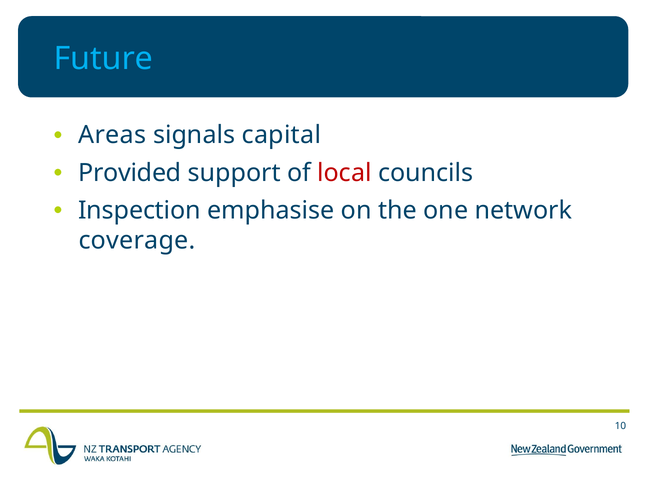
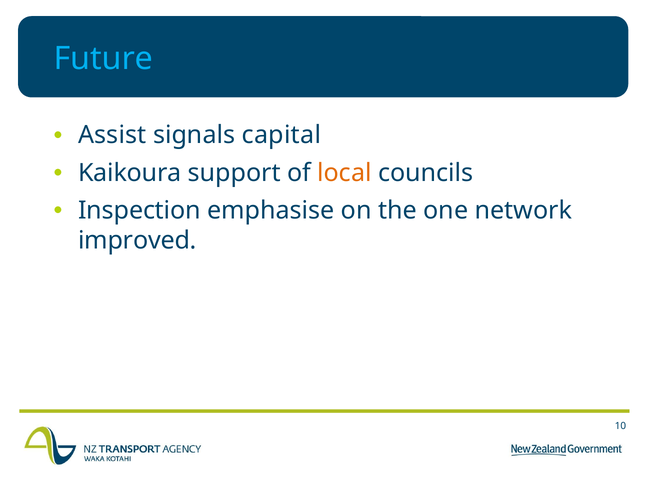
Areas: Areas -> Assist (112, 135)
Provided: Provided -> Kaikoura (130, 173)
local colour: red -> orange (344, 173)
coverage: coverage -> improved (137, 241)
